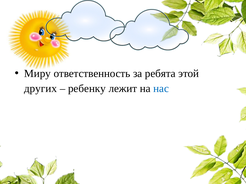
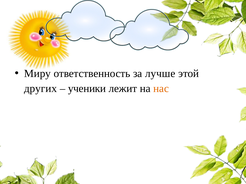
ребята: ребята -> лучше (160, 74)
ребенку: ребенку -> ученики (87, 89)
нас colour: blue -> orange (161, 89)
